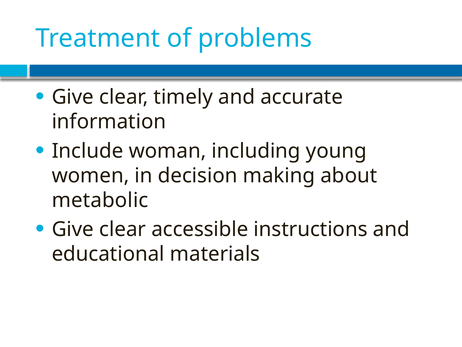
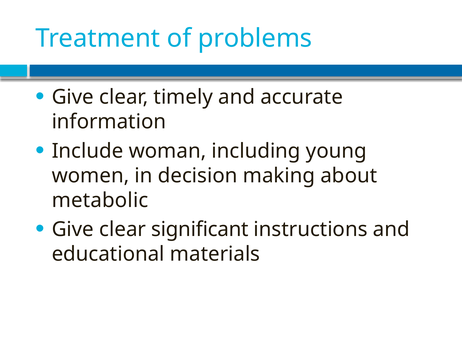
accessible: accessible -> significant (200, 229)
